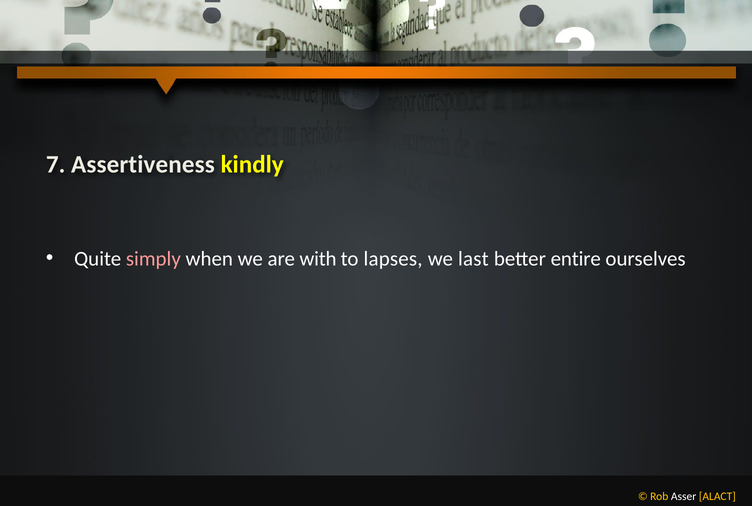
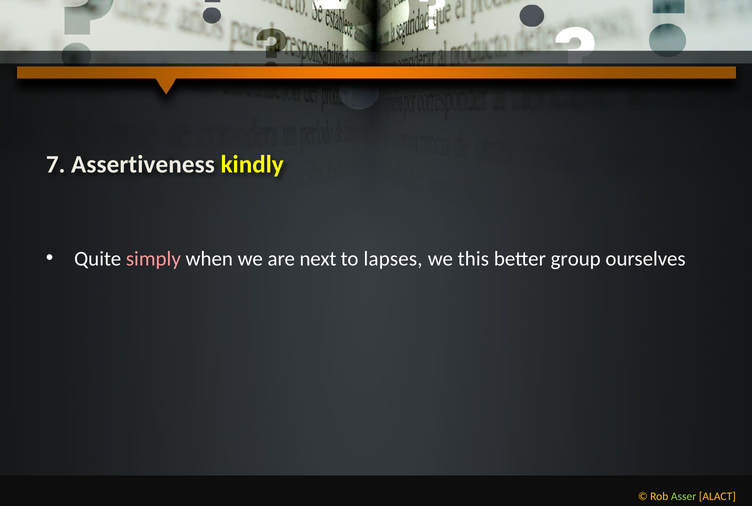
with: with -> next (318, 258)
last: last -> this (473, 258)
entire: entire -> group (576, 258)
Asser colour: white -> light green (684, 496)
